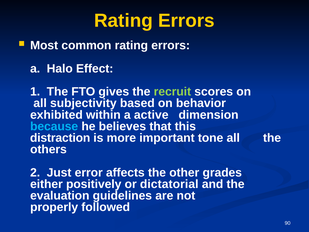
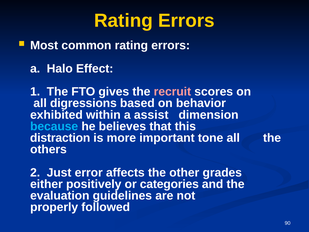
recruit colour: light green -> pink (172, 92)
subjectivity: subjectivity -> digressions (83, 103)
active: active -> assist (151, 115)
dictatorial: dictatorial -> categories (169, 184)
